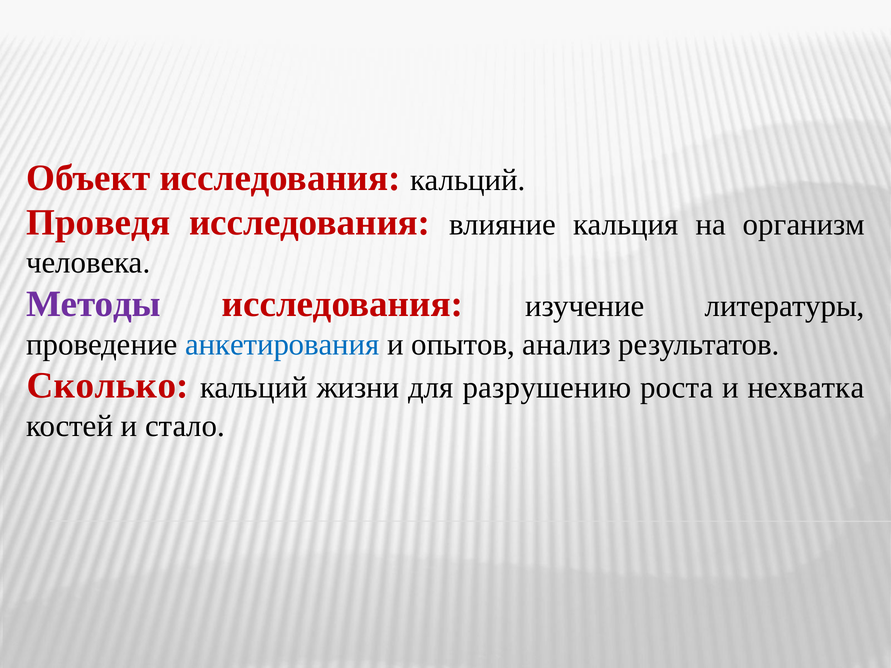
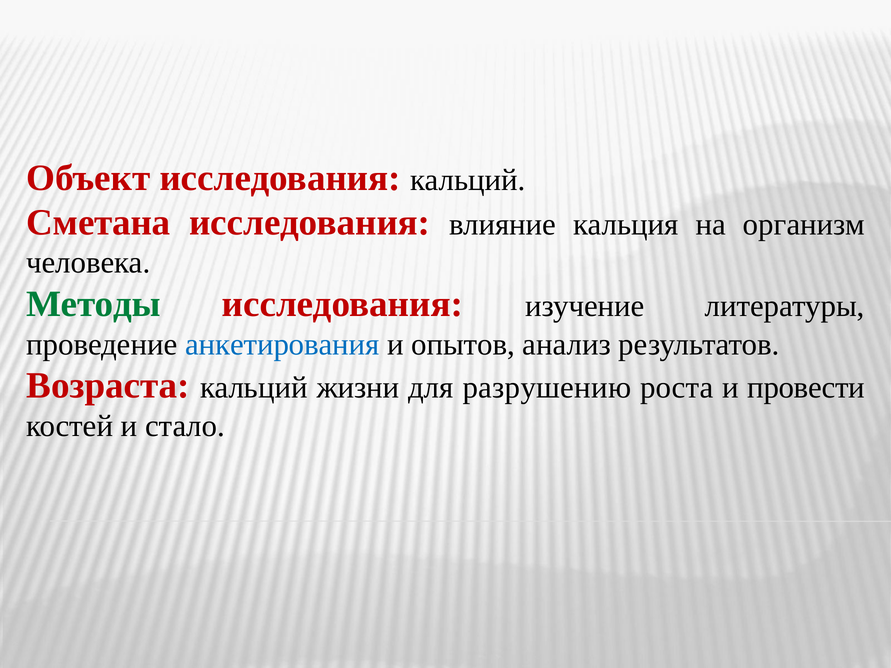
Проведя: Проведя -> Сметана (98, 222)
Методы colour: purple -> green (93, 304)
Сколько: Сколько -> Возраста (108, 386)
нехватка: нехватка -> провести (806, 388)
